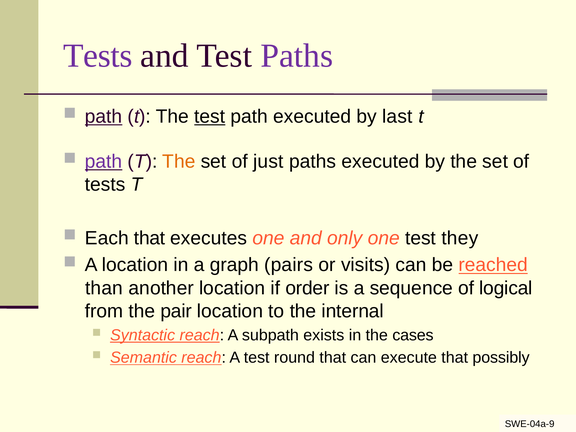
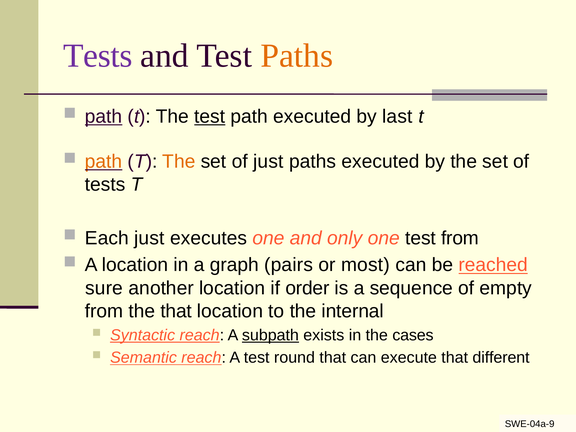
Paths colour: purple -> orange (297, 56)
path colour: purple -> orange (104, 161)
Each that: that -> just (149, 238)
test they: they -> from (460, 238)
visits: visits -> most (365, 265)
than: than -> sure (104, 288)
logical: logical -> empty (506, 288)
the pair: pair -> that (176, 311)
subpath underline: none -> present (270, 335)
possibly: possibly -> different (501, 358)
